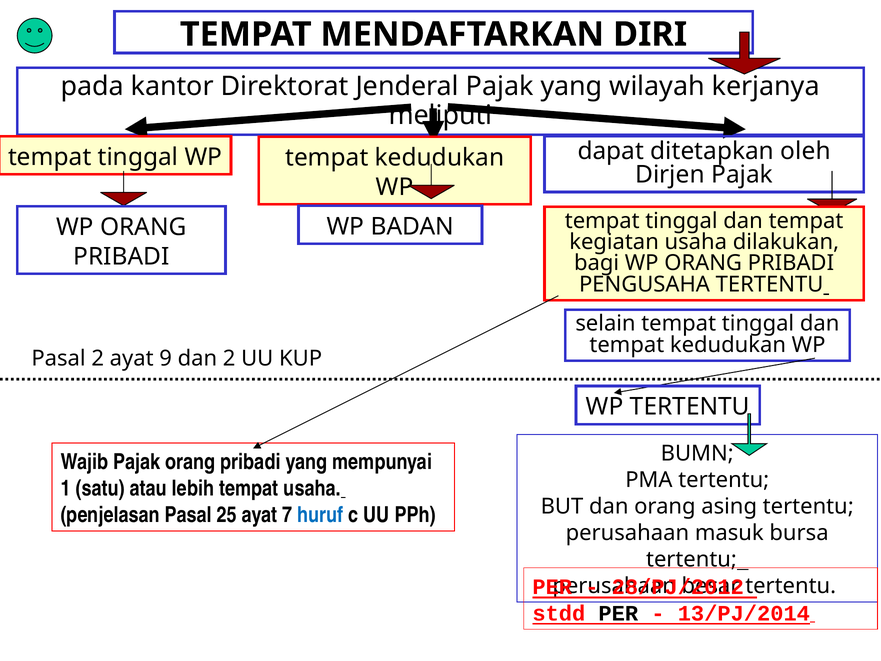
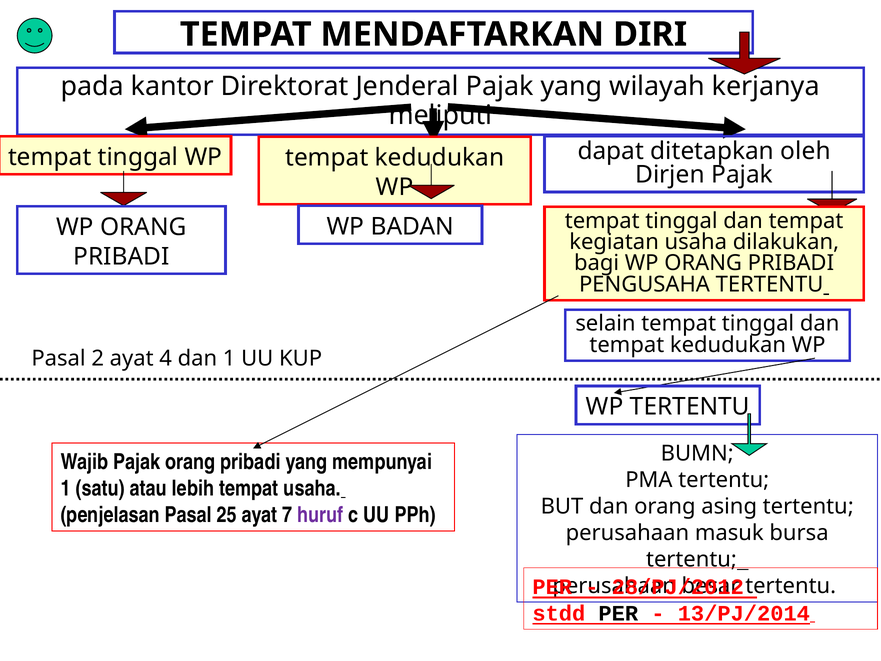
9: 9 -> 4 (166, 358)
dan 2: 2 -> 1 (229, 358)
huruf colour: blue -> purple (320, 515)
